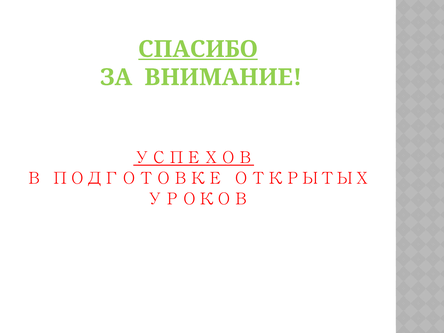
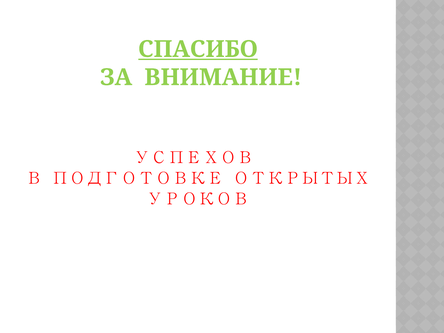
УСПЕХОВ underline: present -> none (194, 158)
